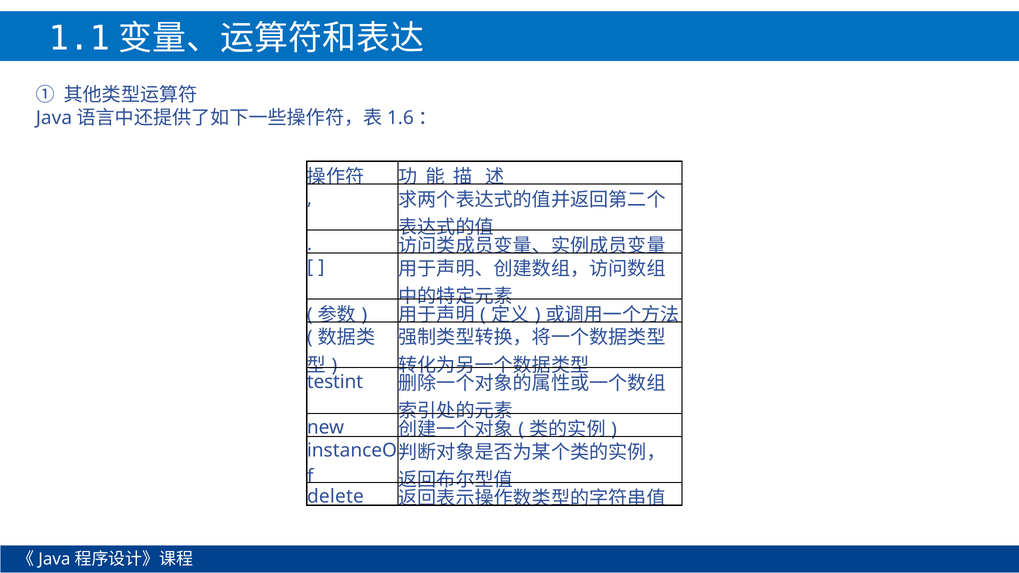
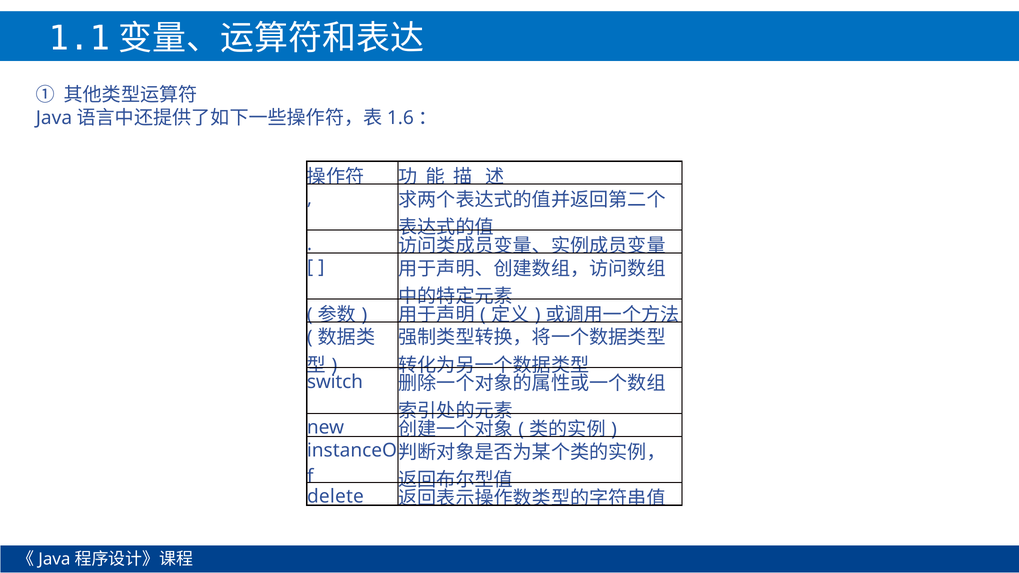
testint: testint -> switch (335, 382)
